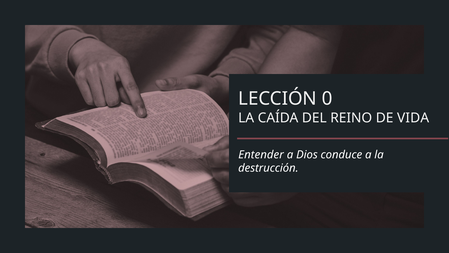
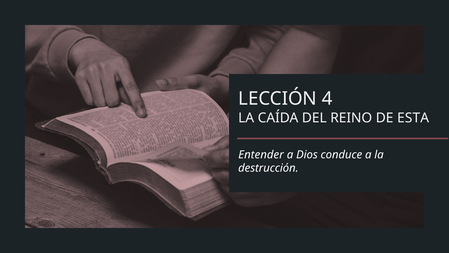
0: 0 -> 4 (327, 99)
VIDA: VIDA -> ESTA (413, 118)
